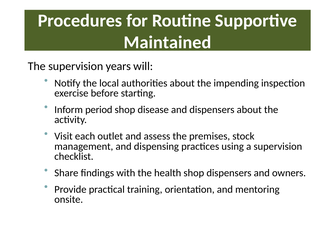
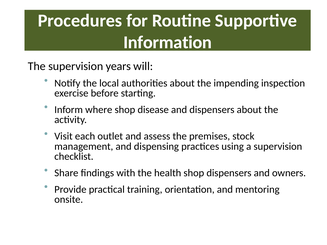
Maintained: Maintained -> Information (168, 42)
period: period -> where (99, 110)
